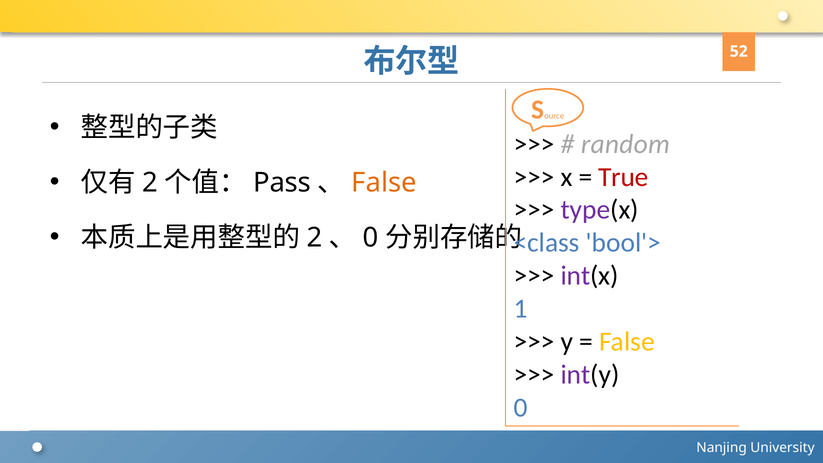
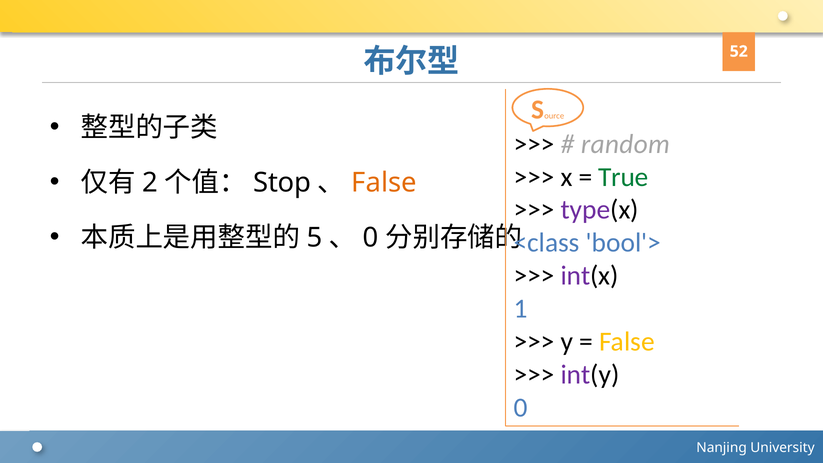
True colour: red -> green (623, 177)
Pass: Pass -> Stop (282, 183)
2: 2 -> 5 (315, 238)
